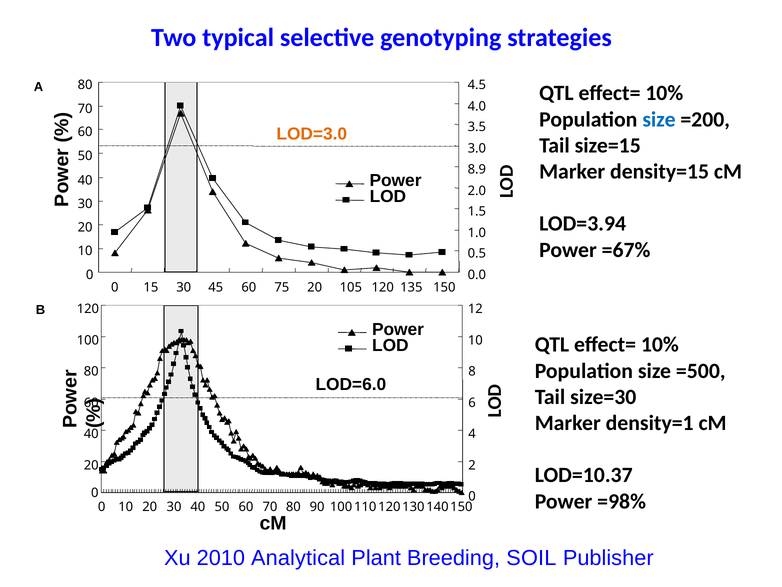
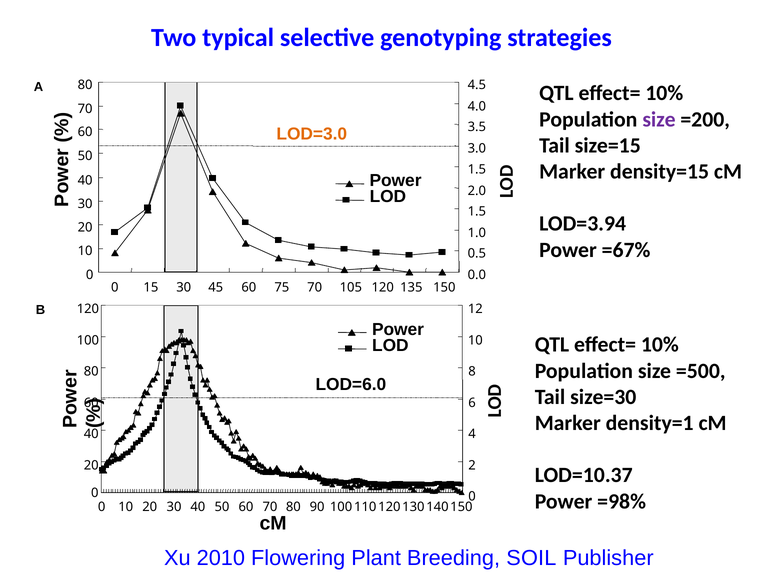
size colour: blue -> purple (659, 119)
8.9: 8.9 -> 1.5 (477, 169)
75 20: 20 -> 70 (315, 287)
Analytical: Analytical -> Flowering (298, 557)
